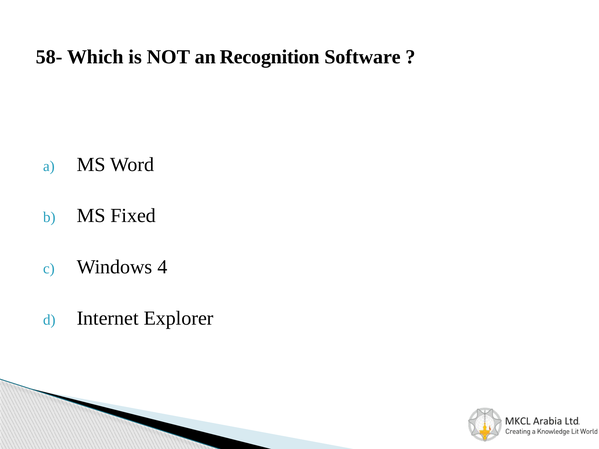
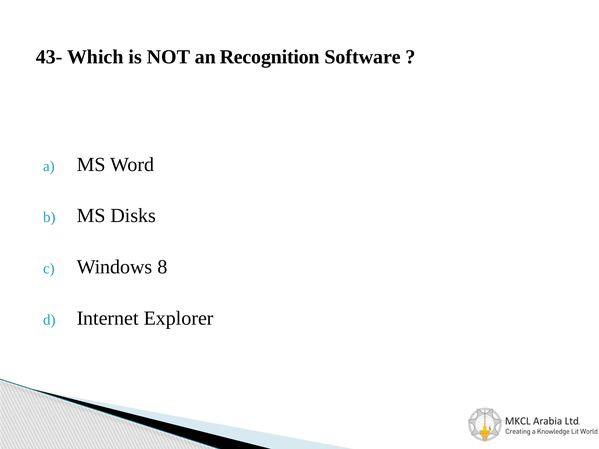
58-: 58- -> 43- (49, 57)
Fixed: Fixed -> Disks (133, 216)
4: 4 -> 8 (162, 267)
